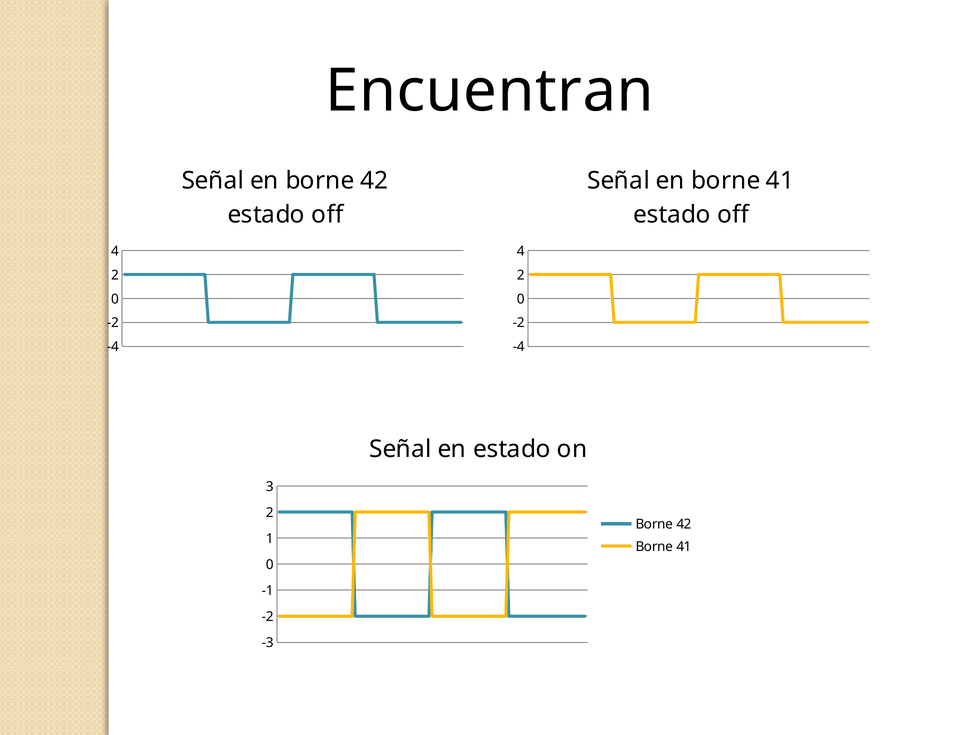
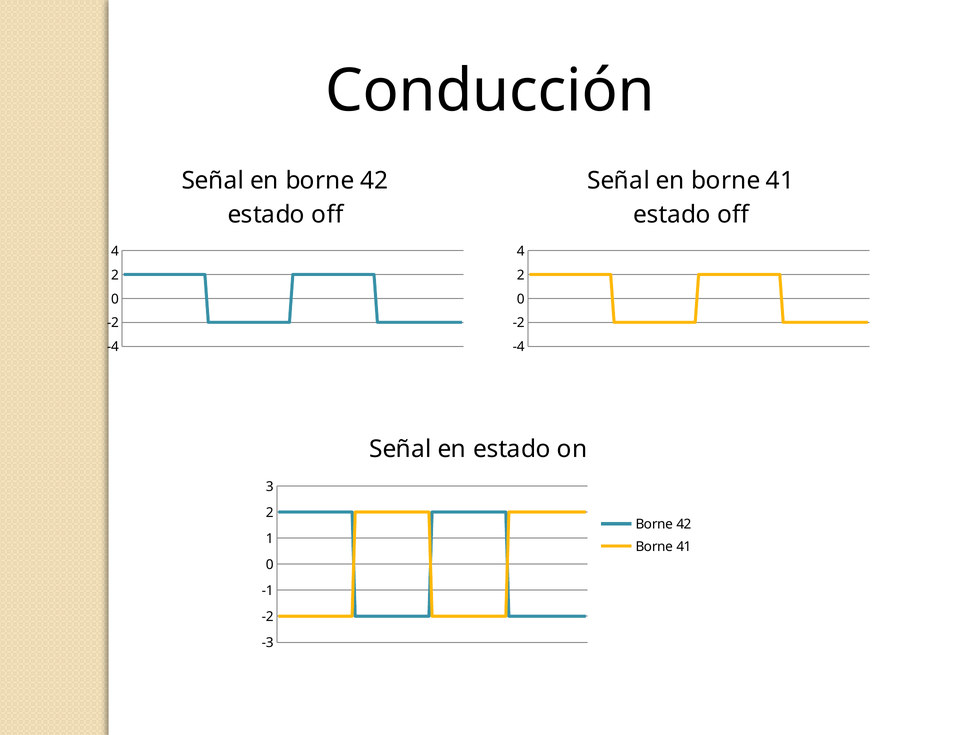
Encuentran: Encuentran -> Conducción (490, 91)
